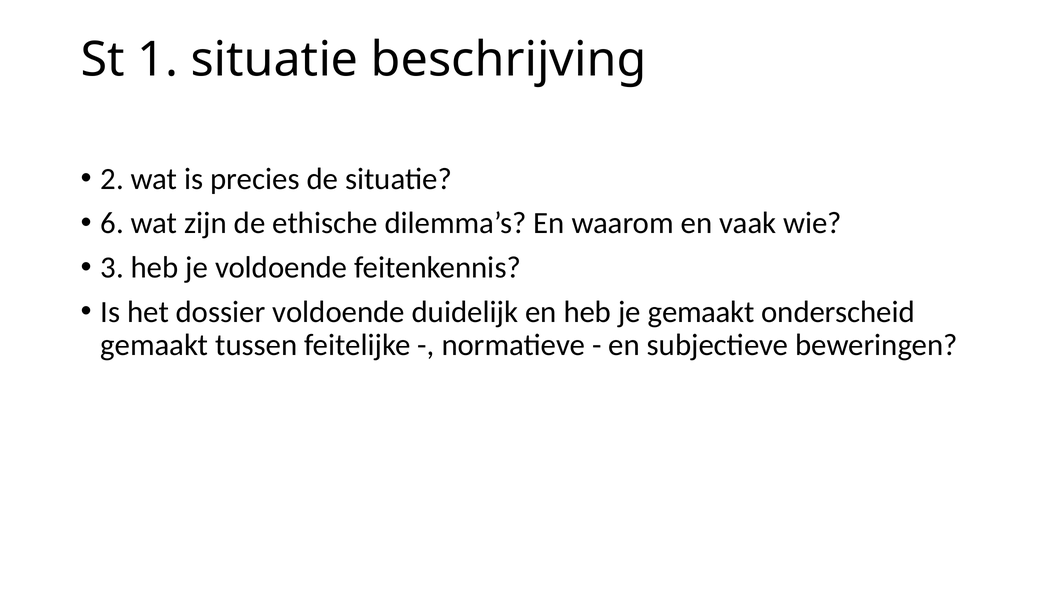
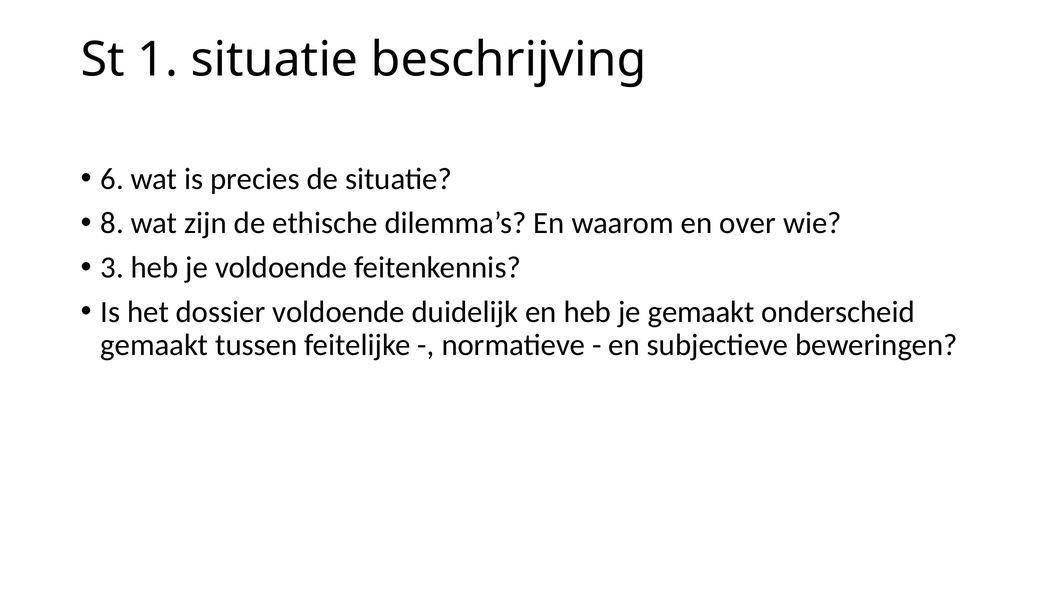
2: 2 -> 6 (112, 179)
6: 6 -> 8 (112, 223)
vaak: vaak -> over (748, 223)
